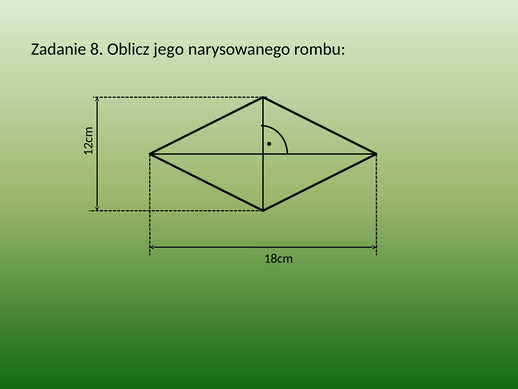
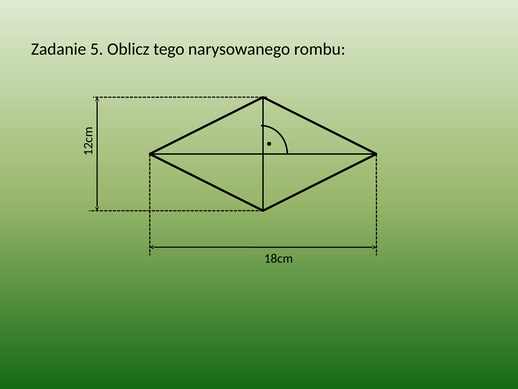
8: 8 -> 5 (97, 49)
jego: jego -> tego (169, 49)
